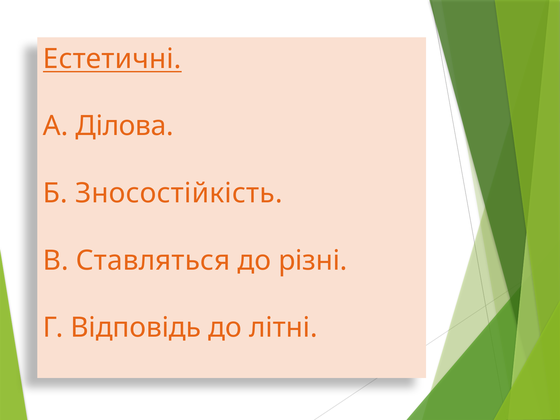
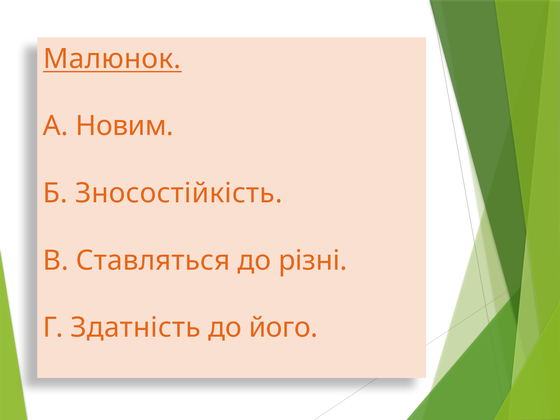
Естетичні: Естетичні -> Малюнок (112, 59)
Ділова: Ділова -> Новим (125, 126)
Відповідь: Відповідь -> Здатність (136, 328)
літні: літні -> його (283, 328)
